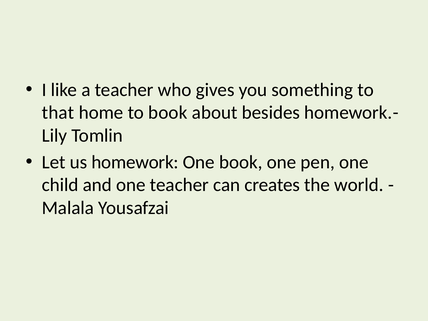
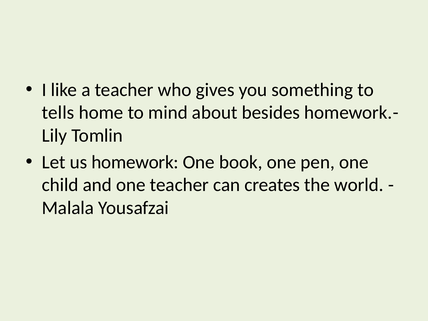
that: that -> tells (58, 113)
to book: book -> mind (168, 113)
